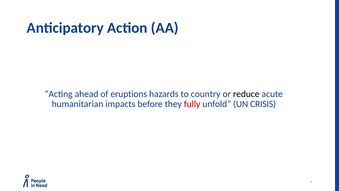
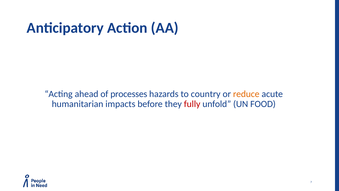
eruptions: eruptions -> processes (129, 94)
reduce colour: black -> orange (246, 94)
CRISIS: CRISIS -> FOOD (263, 104)
